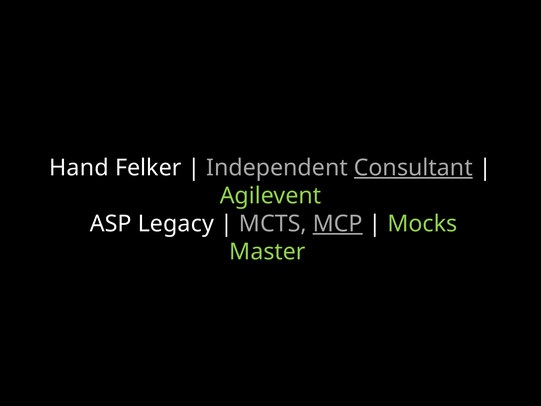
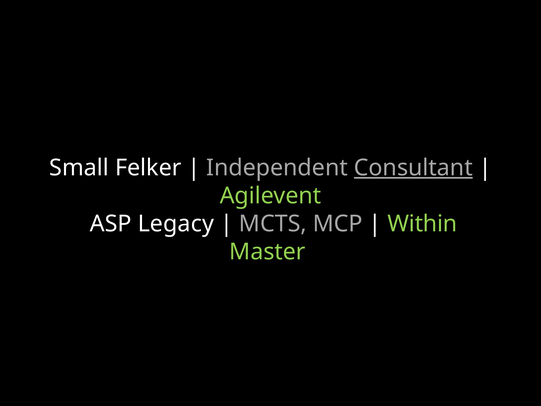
Hand: Hand -> Small (79, 168)
MCP underline: present -> none (338, 224)
Mocks: Mocks -> Within (422, 224)
